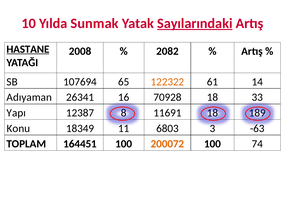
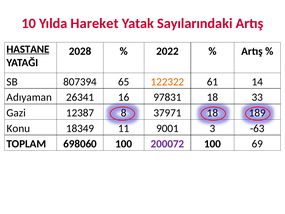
Sunmak: Sunmak -> Hareket (95, 23)
Sayılarındaki underline: present -> none (195, 23)
2008: 2008 -> 2028 (80, 51)
2082: 2082 -> 2022 (167, 51)
107694: 107694 -> 807394 (80, 82)
70928: 70928 -> 97831 (167, 97)
Yapı: Yapı -> Gazi (16, 113)
11691: 11691 -> 37971 (167, 113)
6803: 6803 -> 9001 (167, 128)
164451: 164451 -> 698060 (80, 144)
200072 colour: orange -> purple (167, 144)
74: 74 -> 69 (257, 144)
